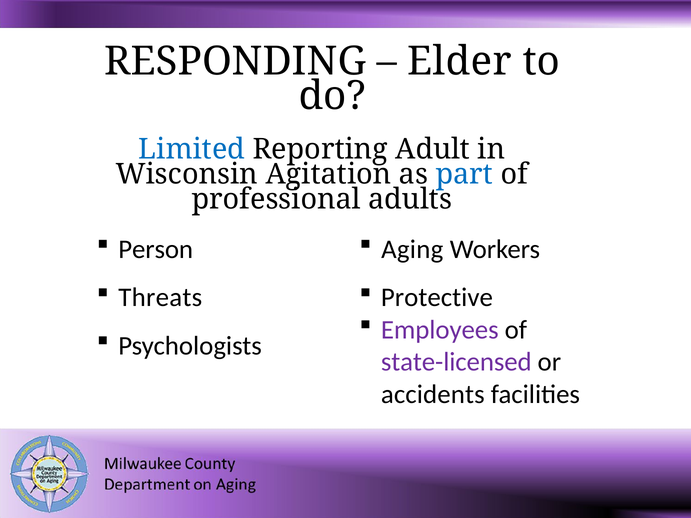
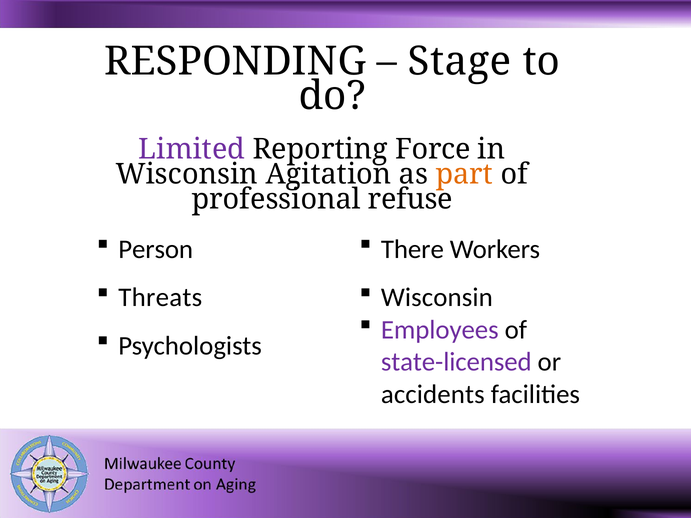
Elder: Elder -> Stage (460, 61)
Limited colour: blue -> purple (192, 150)
Adult: Adult -> Force (433, 150)
part colour: blue -> orange (464, 174)
adults: adults -> refuse (410, 199)
Aging: Aging -> There (412, 249)
Protective: Protective -> Wisconsin (437, 298)
